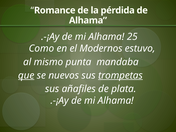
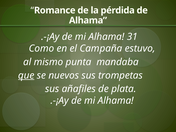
25: 25 -> 31 (132, 37)
Modernos: Modernos -> Campaña (101, 48)
trompetas underline: present -> none (120, 75)
